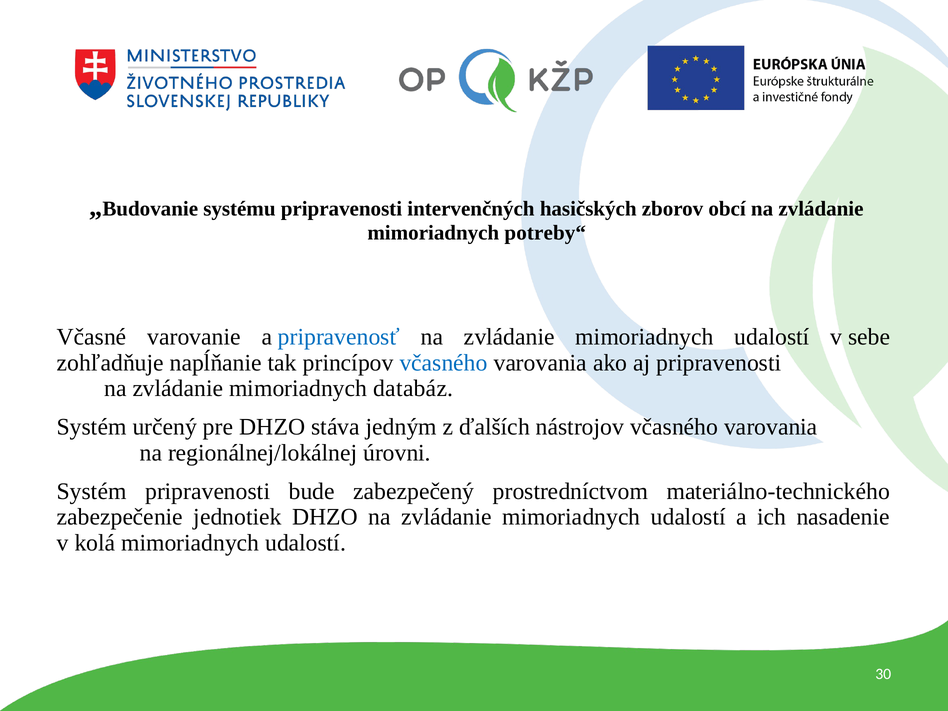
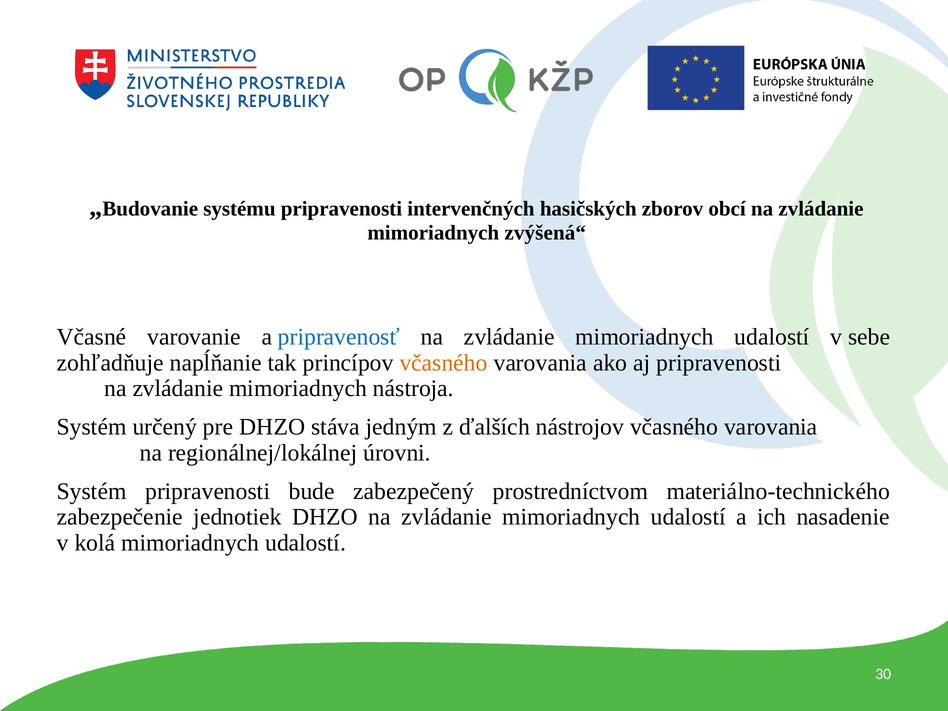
potreby“: potreby“ -> zvýšená“ (545, 233)
včasného colour: blue -> orange (444, 363)
databáz: databáz -> nástroja (413, 388)
